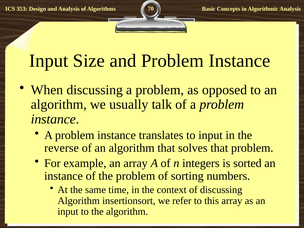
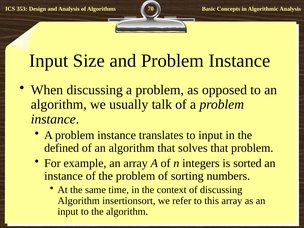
reverse: reverse -> defined (62, 148)
